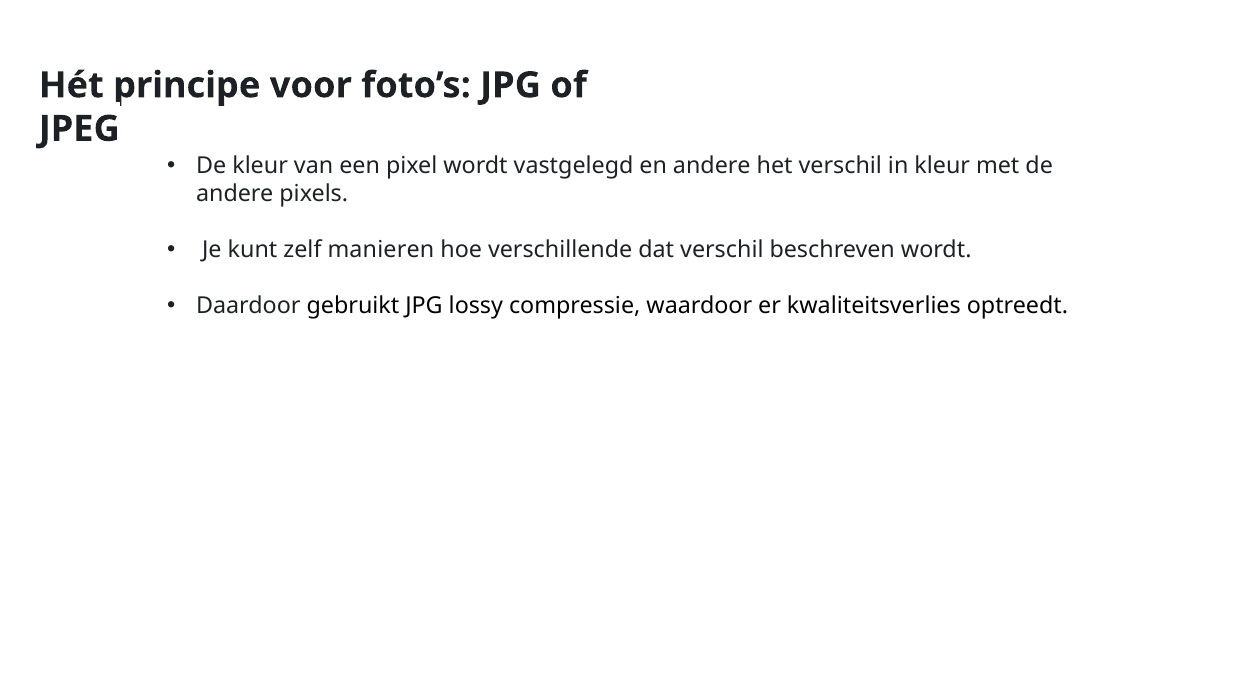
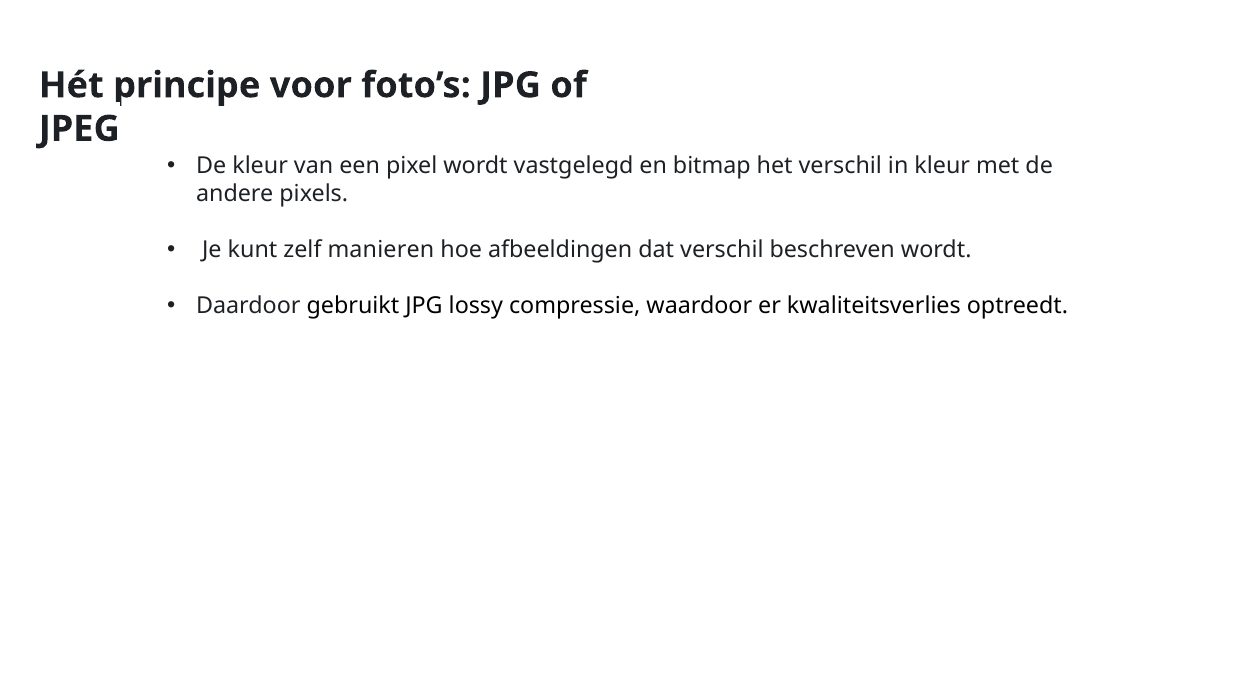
en andere: andere -> bitmap (712, 166)
verschillende: verschillende -> afbeeldingen (560, 250)
